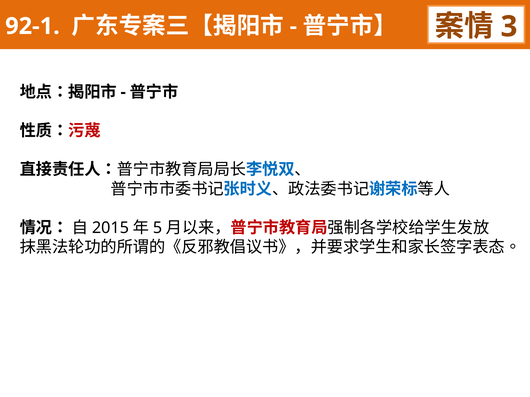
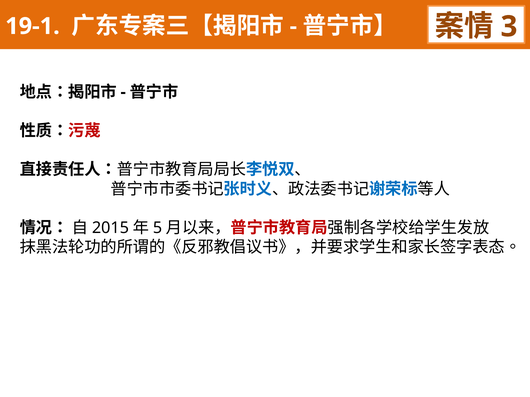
92-1: 92-1 -> 19-1 (32, 26)
